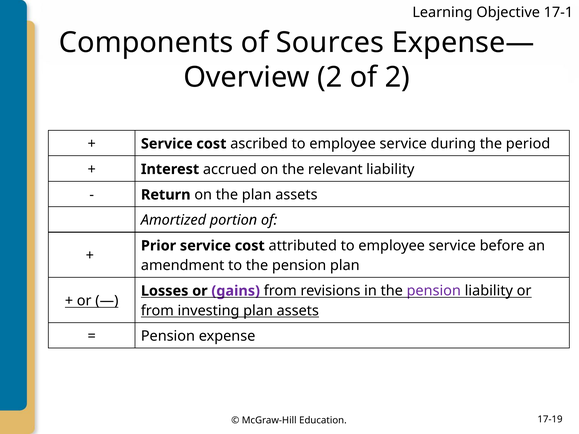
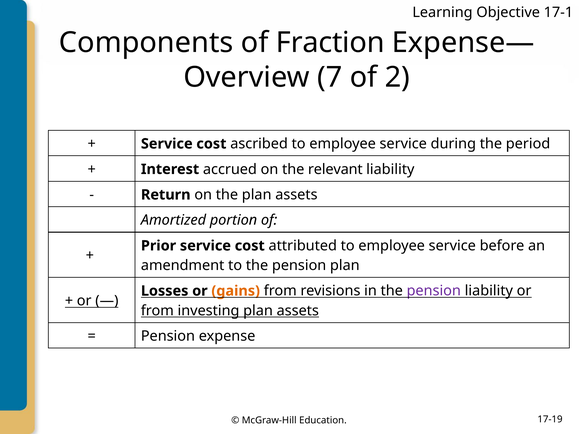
Sources: Sources -> Fraction (330, 43)
2: 2 -> 7 (330, 77)
gains colour: purple -> orange (236, 291)
